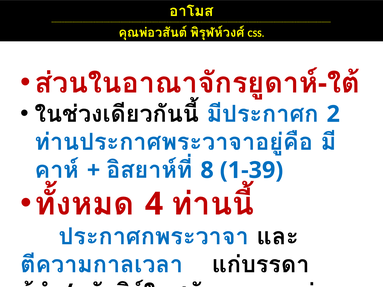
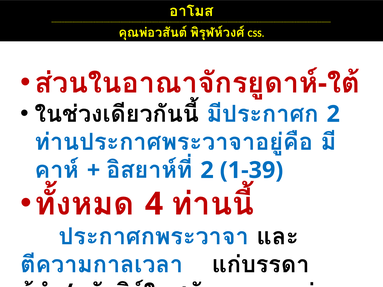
8: 8 -> 2 (207, 170)
